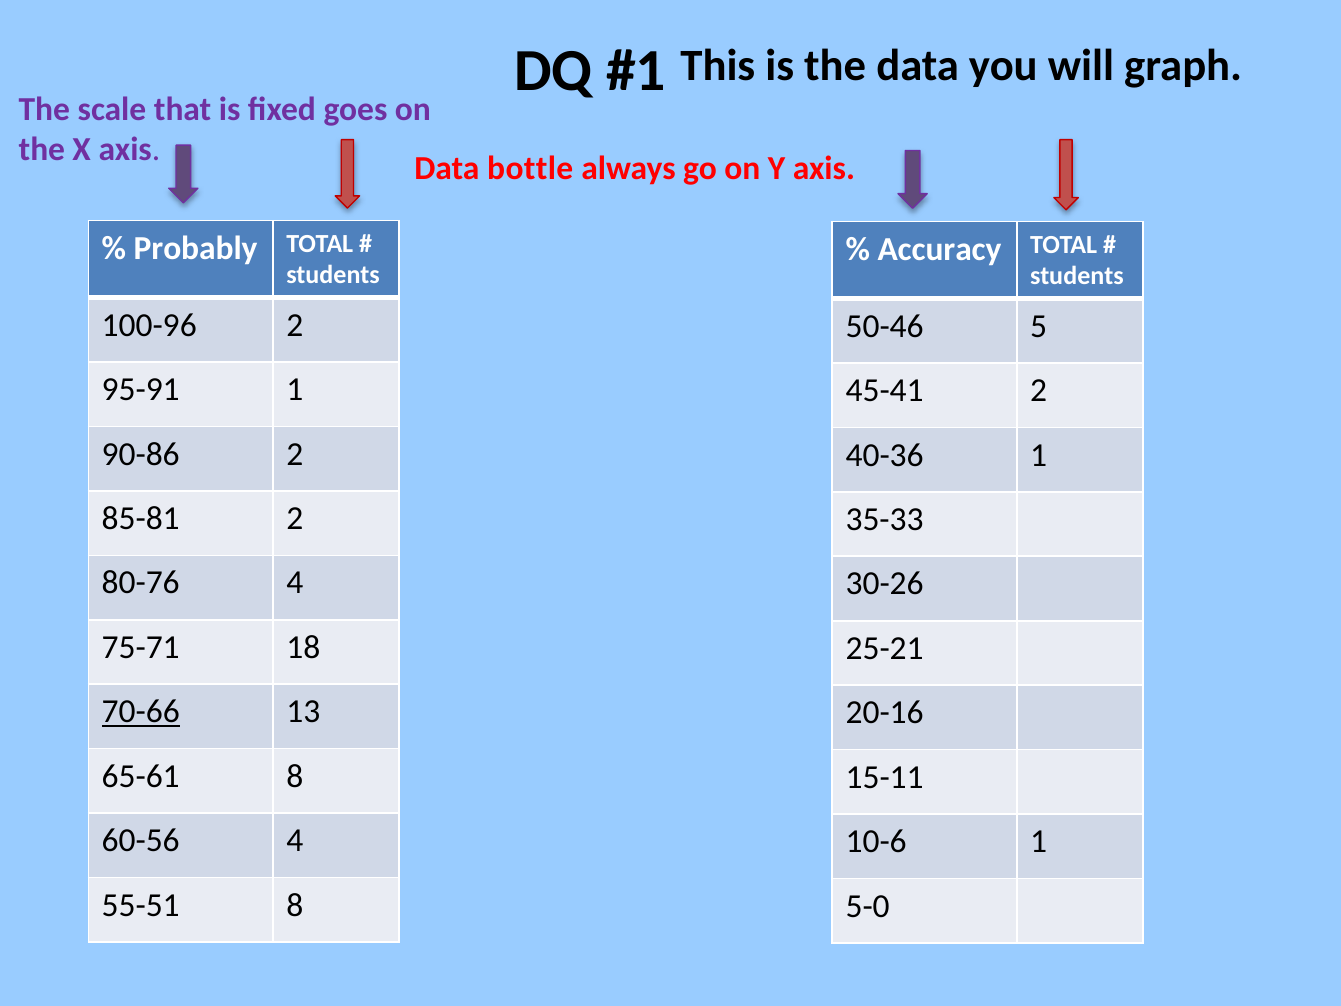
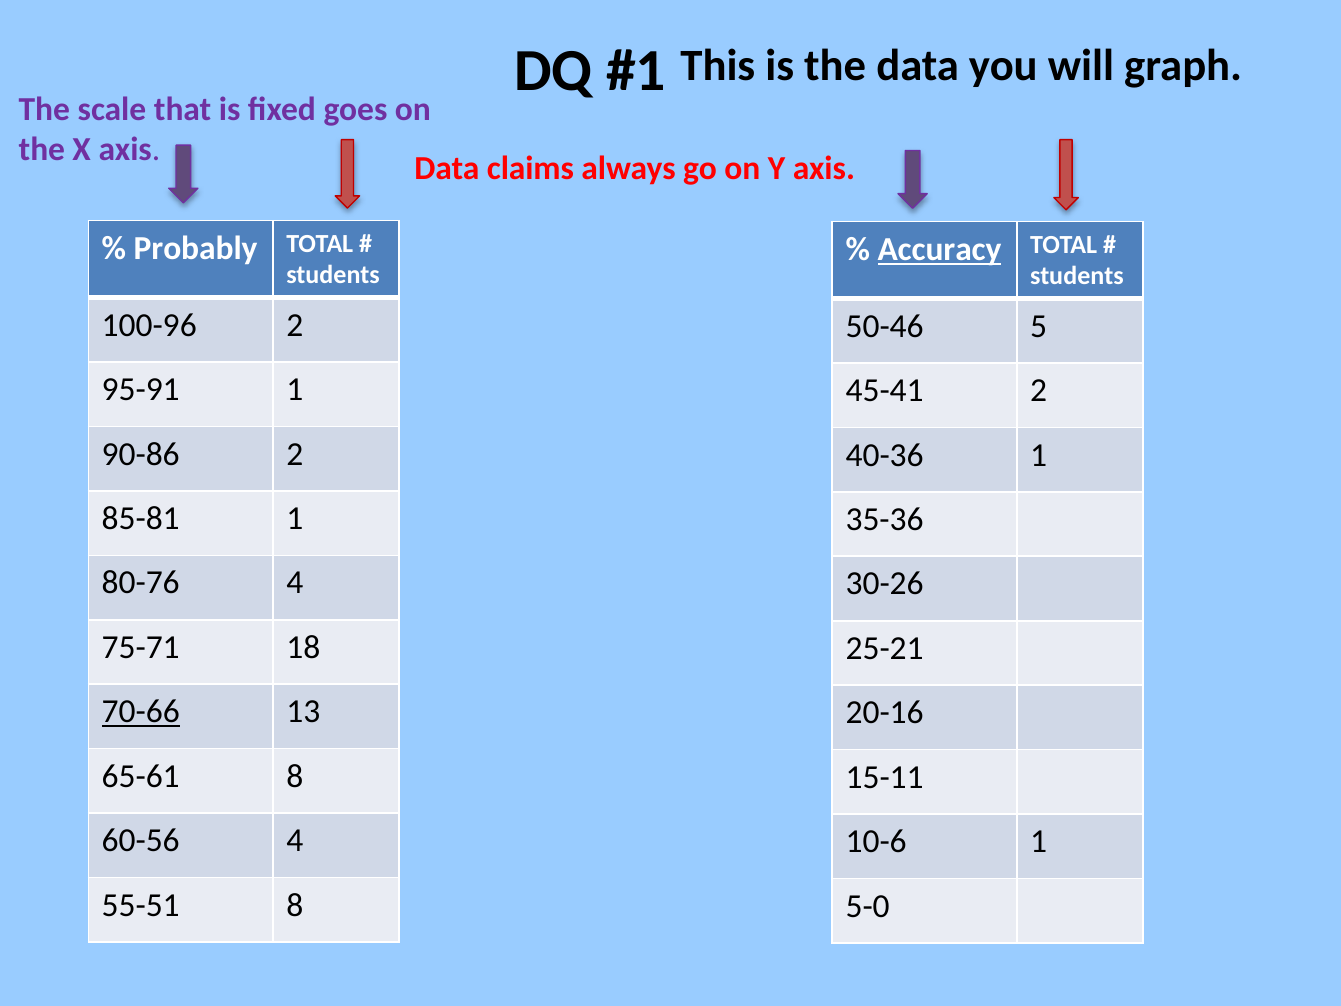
bottle: bottle -> claims (530, 169)
Accuracy underline: none -> present (940, 249)
85-81 2: 2 -> 1 (295, 518)
35-33: 35-33 -> 35-36 (885, 519)
